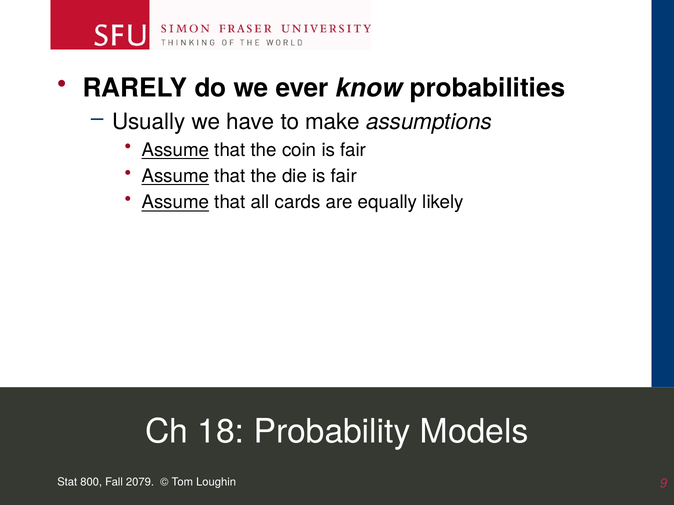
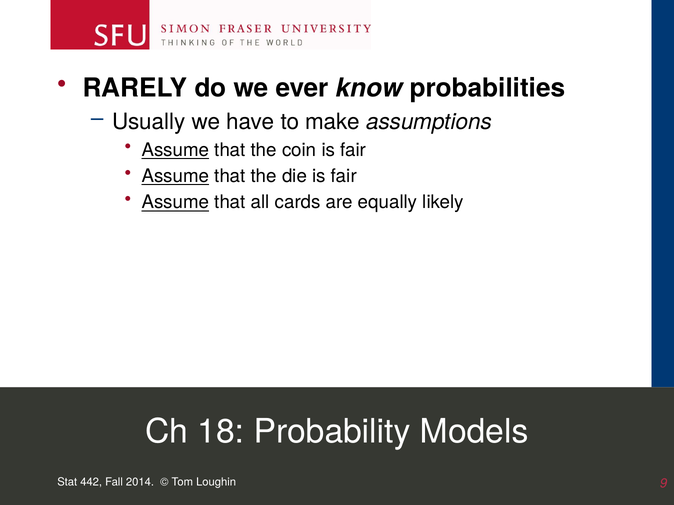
800: 800 -> 442 (91, 483)
2079: 2079 -> 2014 (140, 483)
